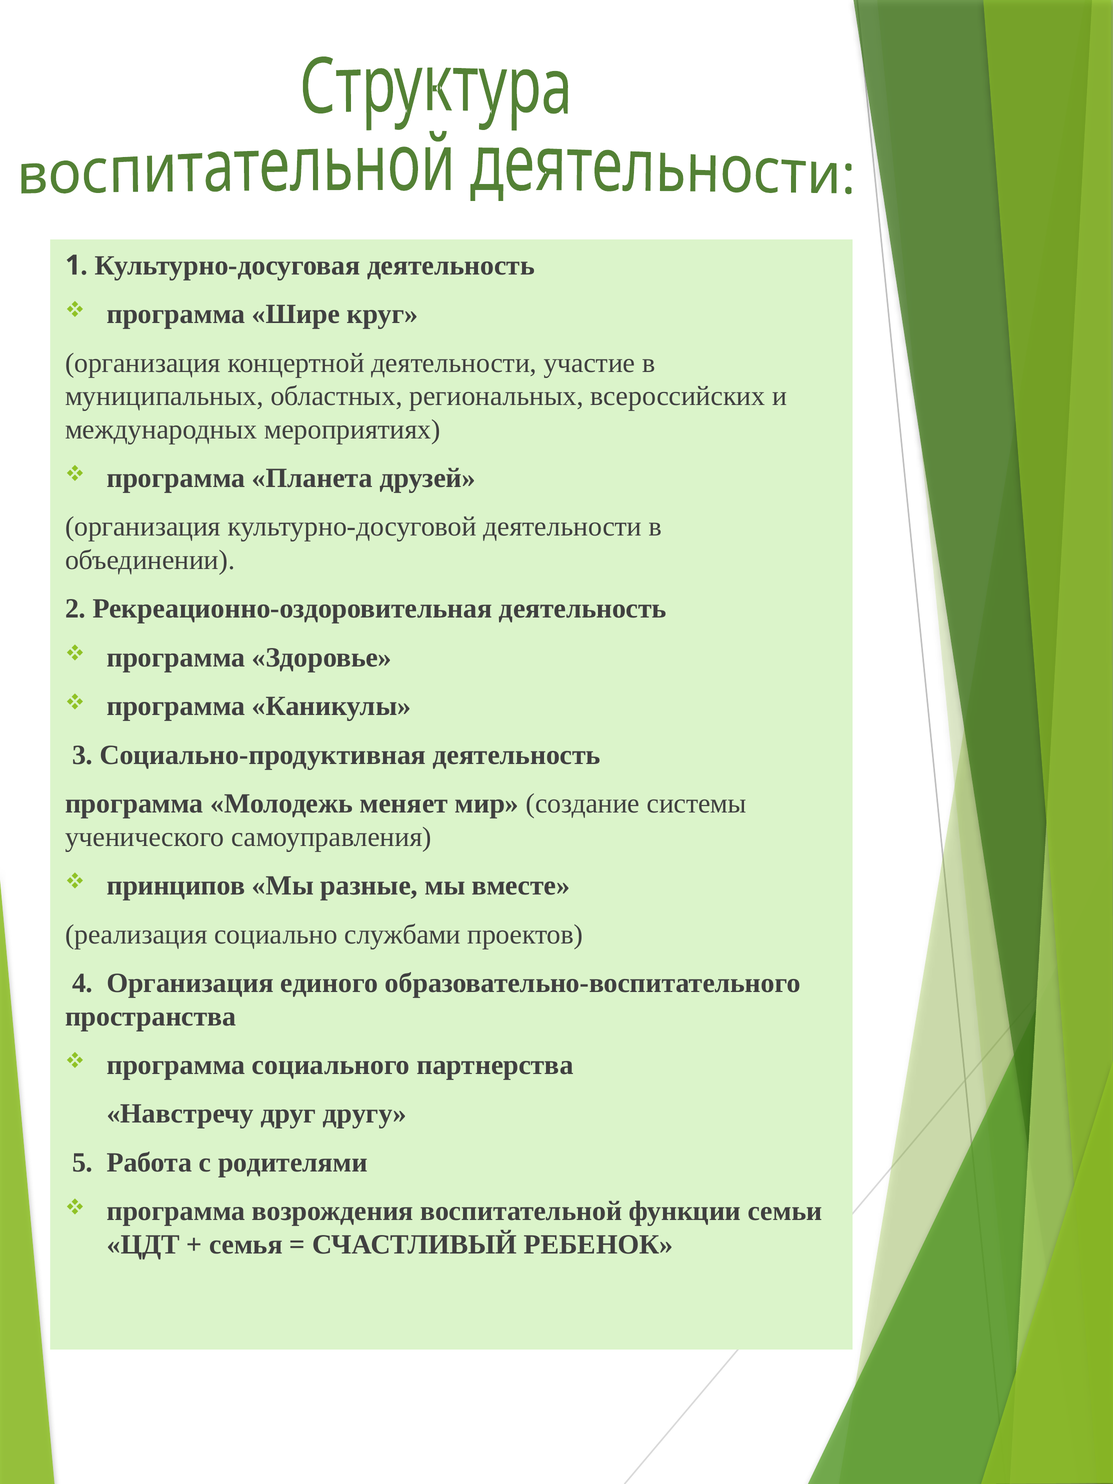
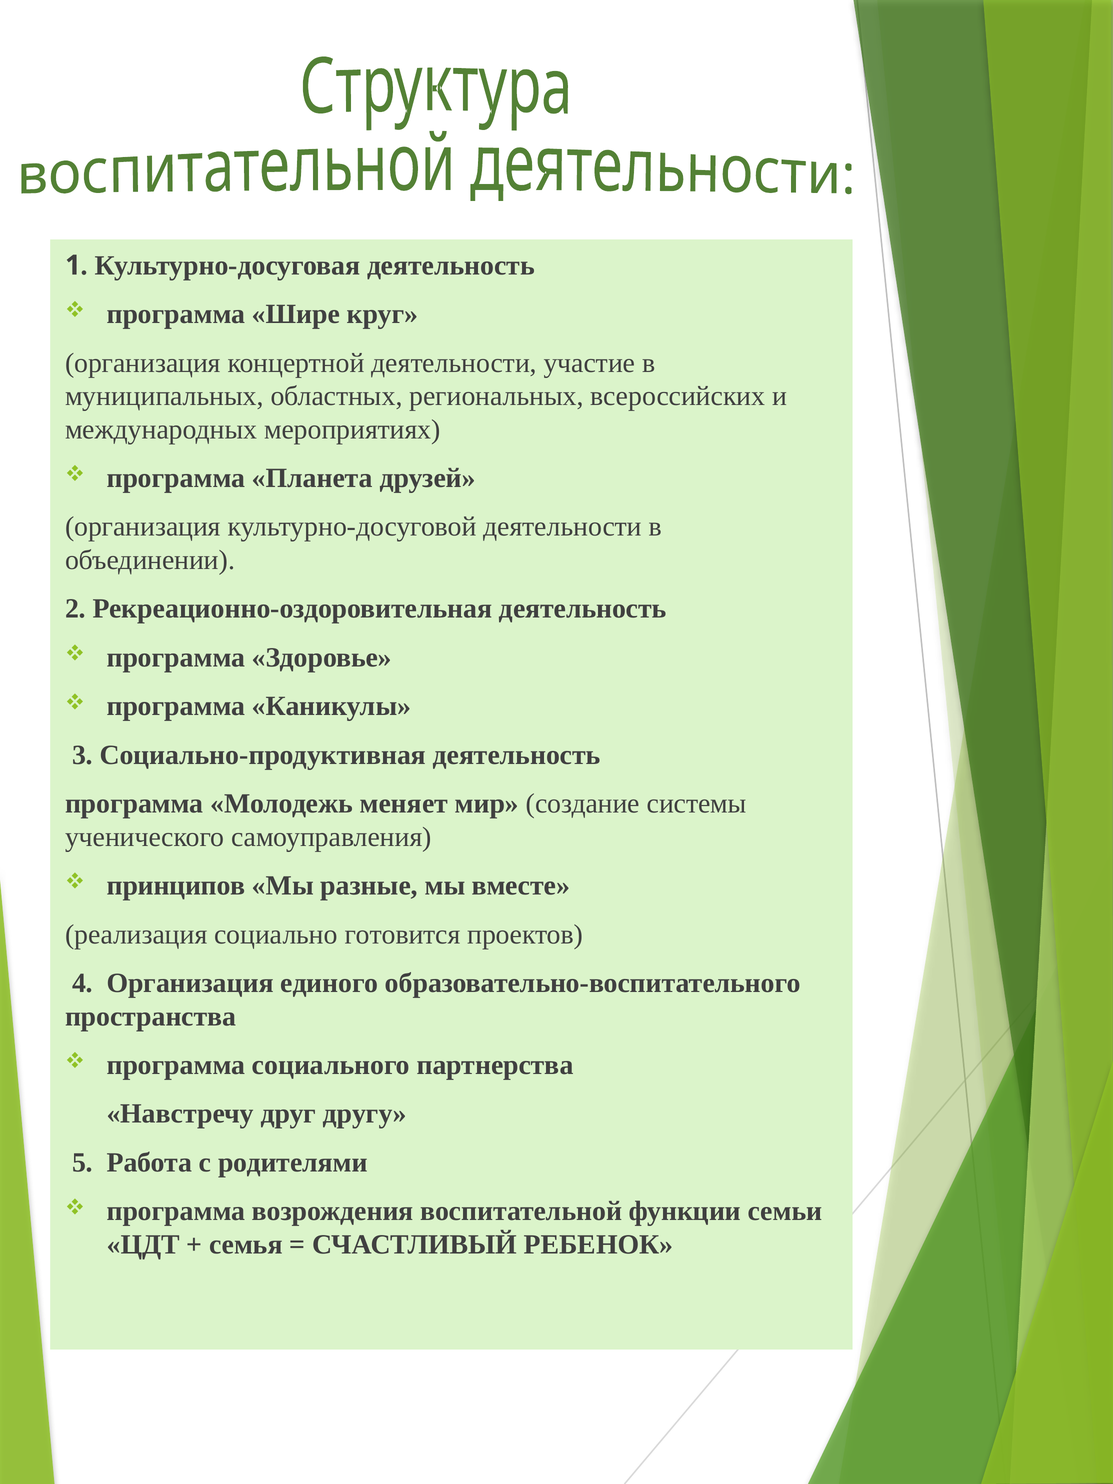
службами: службами -> готовится (403, 934)
